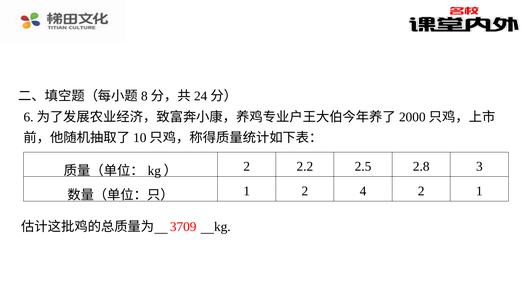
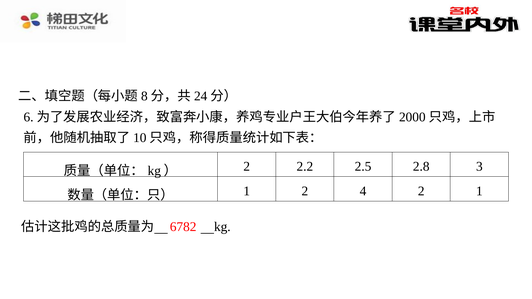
3709: 3709 -> 6782 (183, 227)
